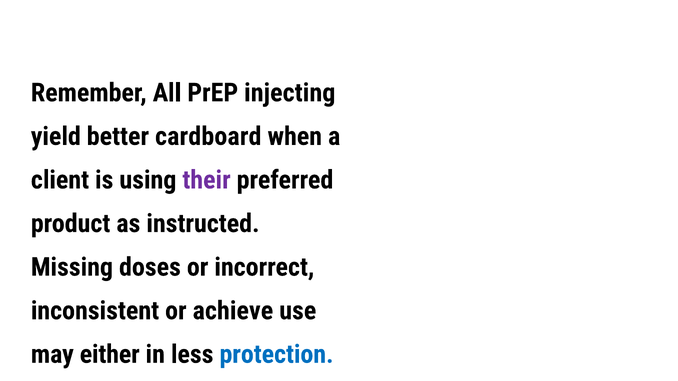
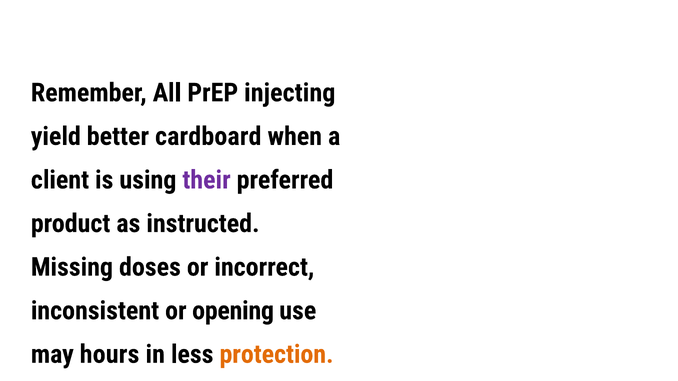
achieve: achieve -> opening (233, 311)
either: either -> hours (110, 355)
protection colour: blue -> orange (277, 355)
